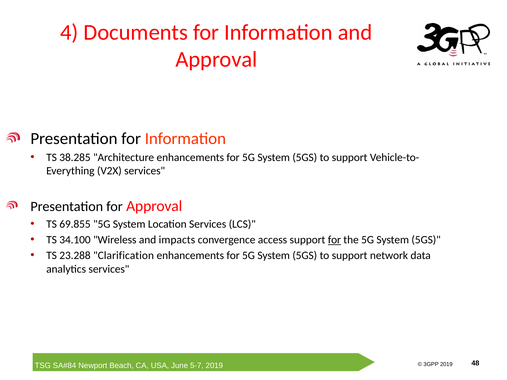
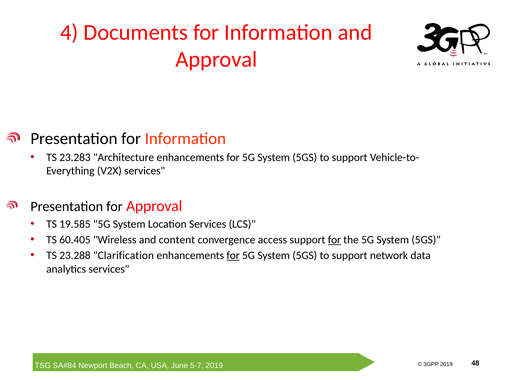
38.285: 38.285 -> 23.283 (75, 157)
69.855: 69.855 -> 19.585 (75, 224)
34.100: 34.100 -> 60.405 (75, 240)
impacts: impacts -> content (177, 240)
for underline: none -> present (233, 256)
